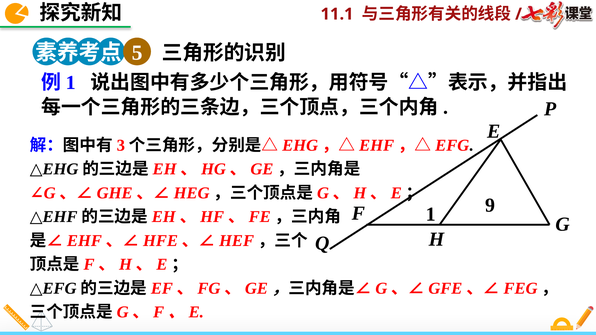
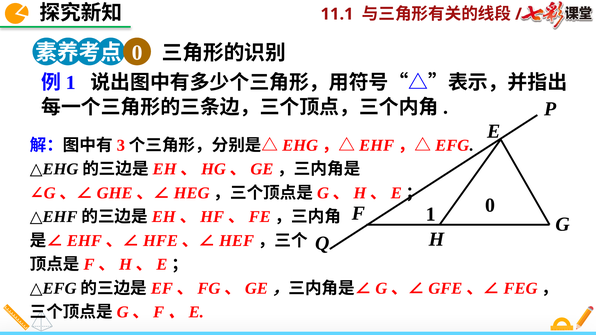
5: 5 -> 0 (137, 53)
1 9: 9 -> 0 (490, 205)
